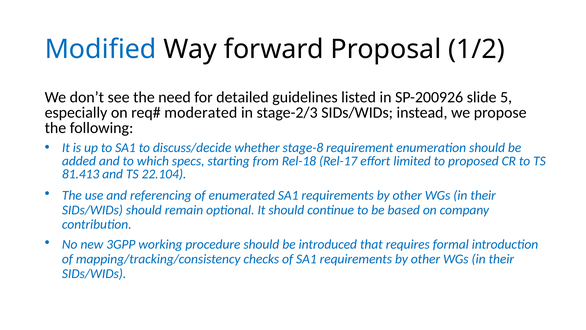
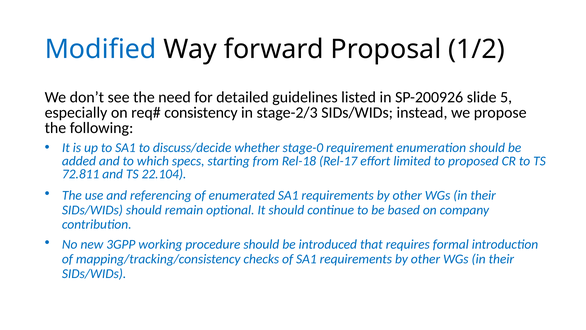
moderated: moderated -> consistency (201, 112)
stage-8: stage-8 -> stage-0 (303, 148)
81.413: 81.413 -> 72.811 (81, 174)
